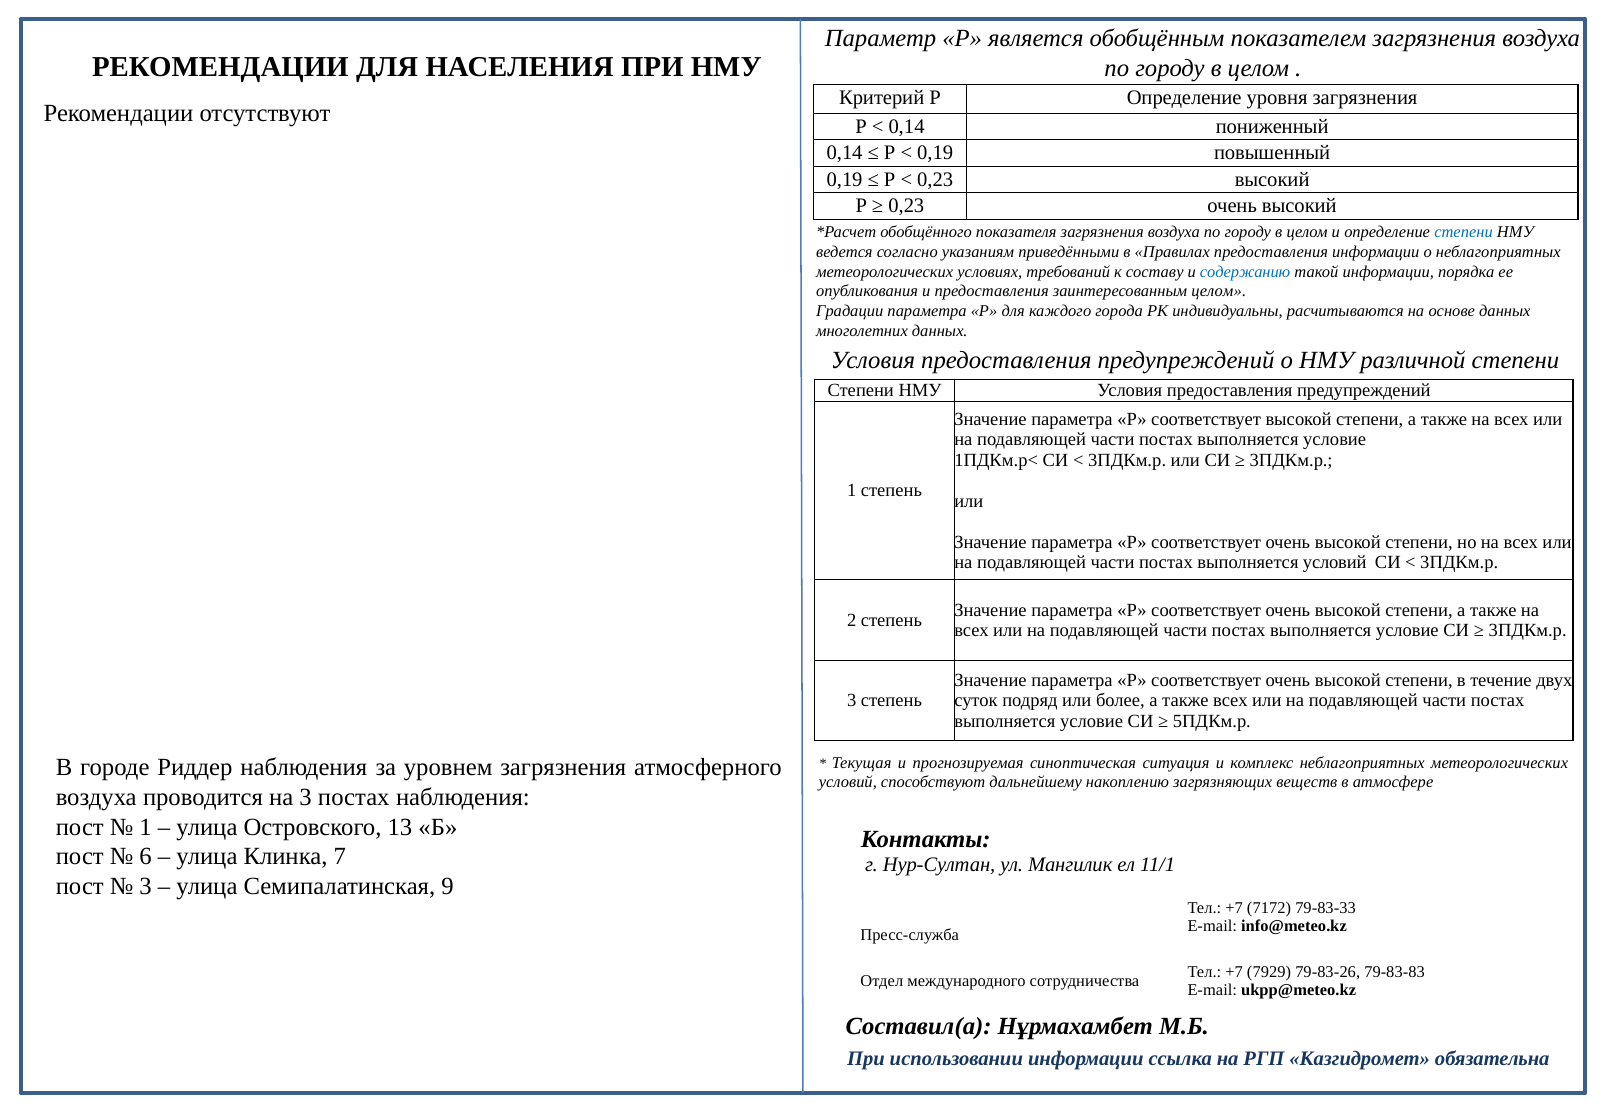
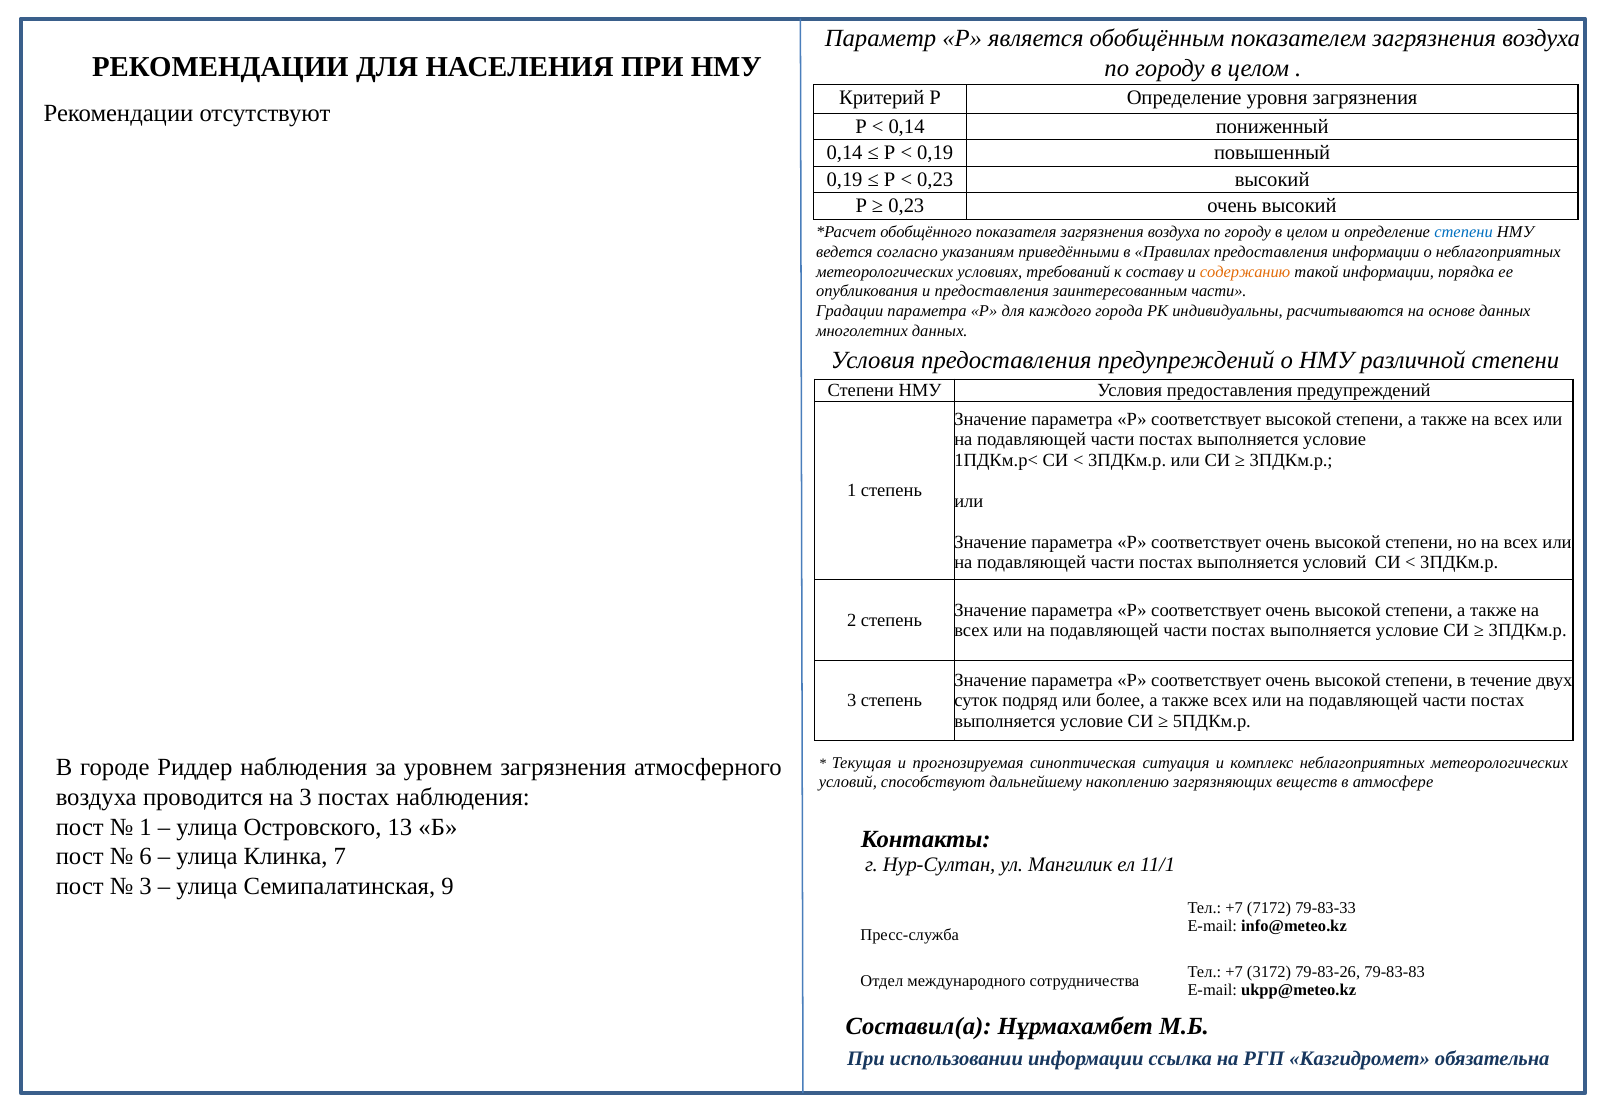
содержанию colour: blue -> orange (1245, 272)
заинтересованным целом: целом -> части (1219, 291)
7929: 7929 -> 3172 (1269, 972)
